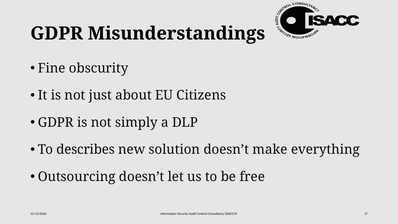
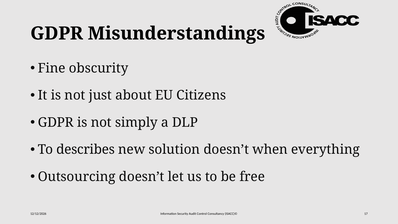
make: make -> when (270, 150)
